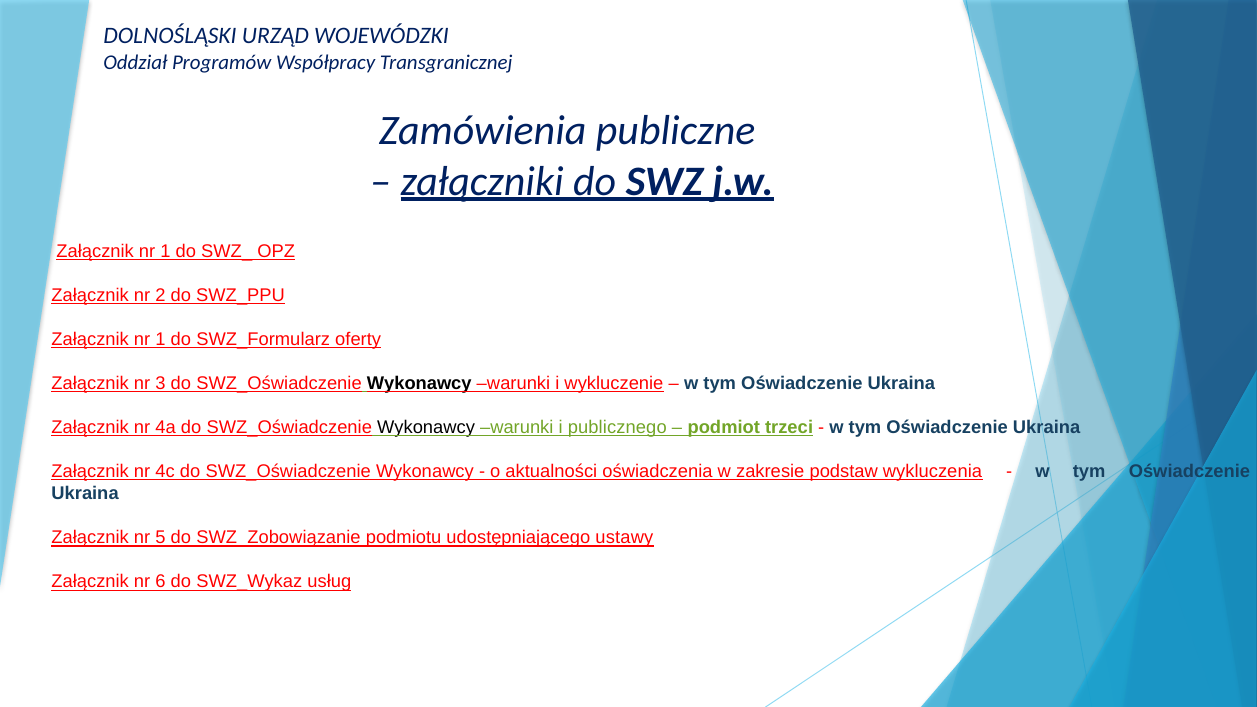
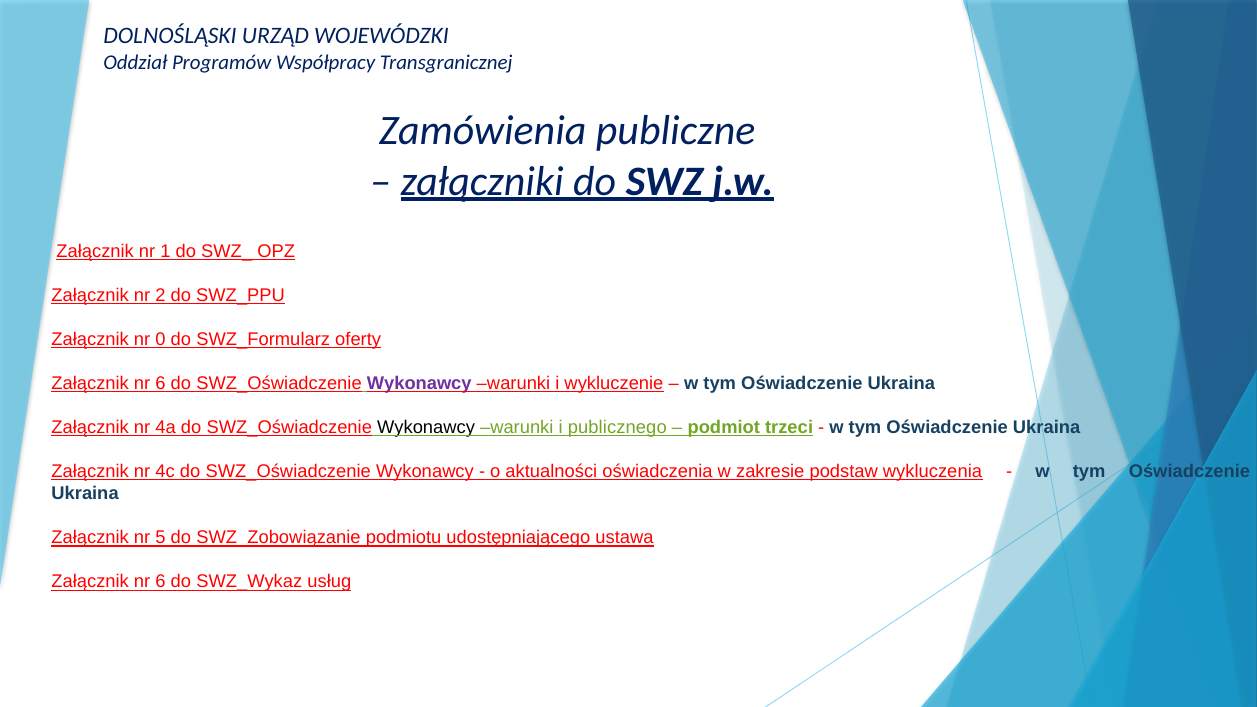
1: 1 -> 0 (161, 340)
3: 3 -> 6 (161, 384)
Wykonawcy colour: black -> purple (419, 384)
ustawy: ustawy -> ustawa (625, 538)
